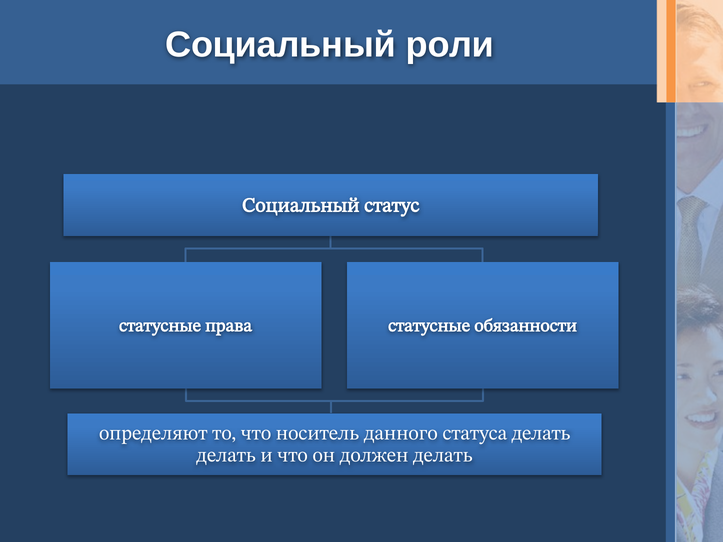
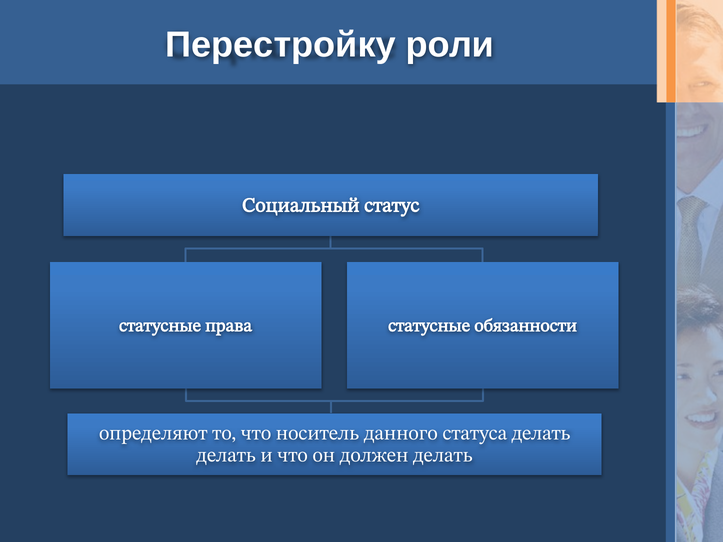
Социальный: Социальный -> Перестройку (280, 45)
